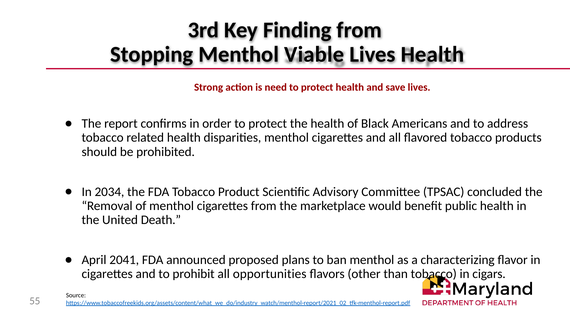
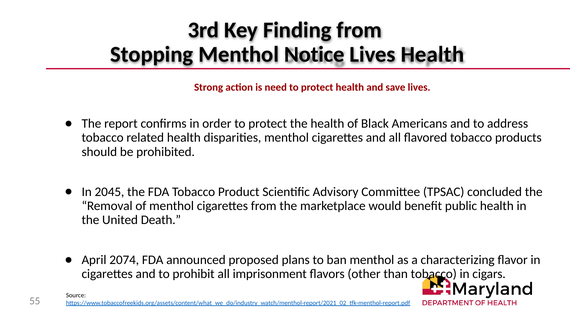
Viable: Viable -> Notice (314, 54)
2034: 2034 -> 2045 (109, 192)
2041: 2041 -> 2074 (124, 260)
opportunities: opportunities -> imprisonment (270, 274)
